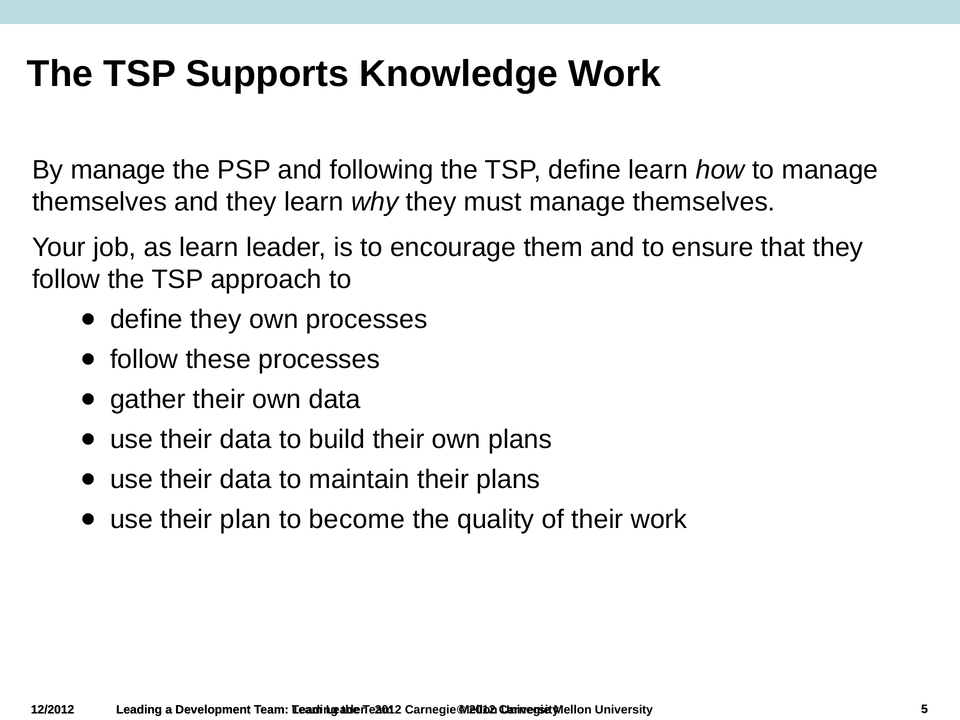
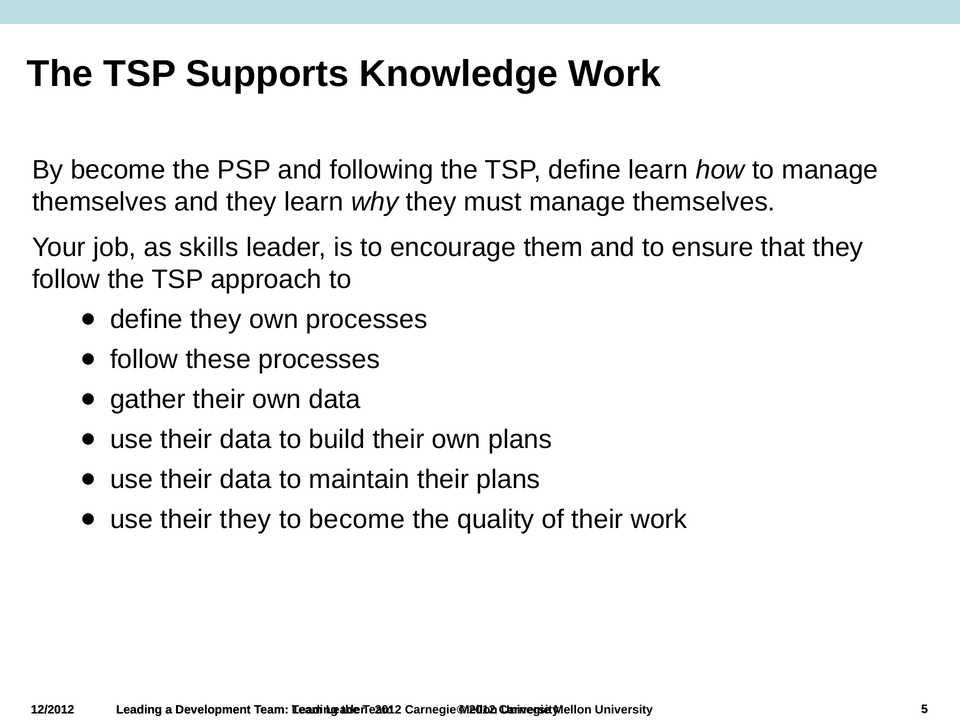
By manage: manage -> become (118, 170)
as learn: learn -> skills (209, 247)
their plan: plan -> they (246, 519)
